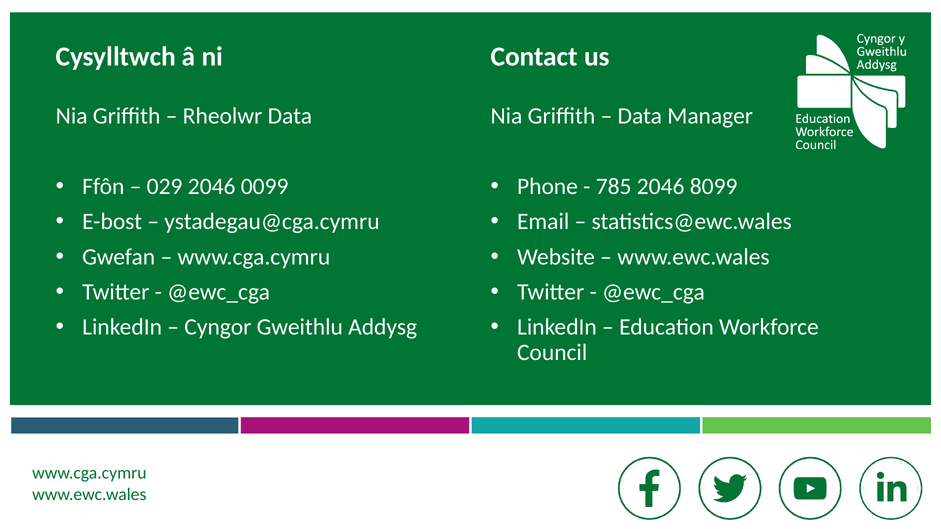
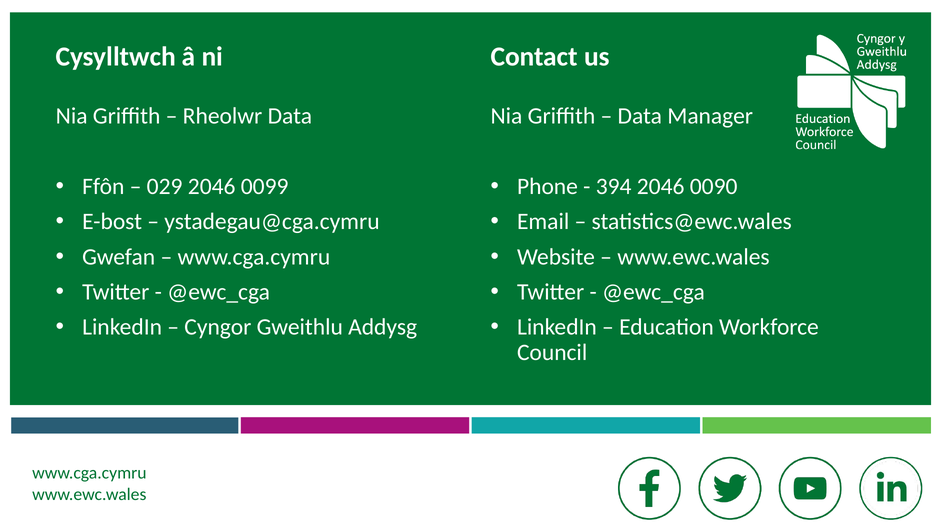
785: 785 -> 394 (614, 187)
8099: 8099 -> 0090 (714, 187)
